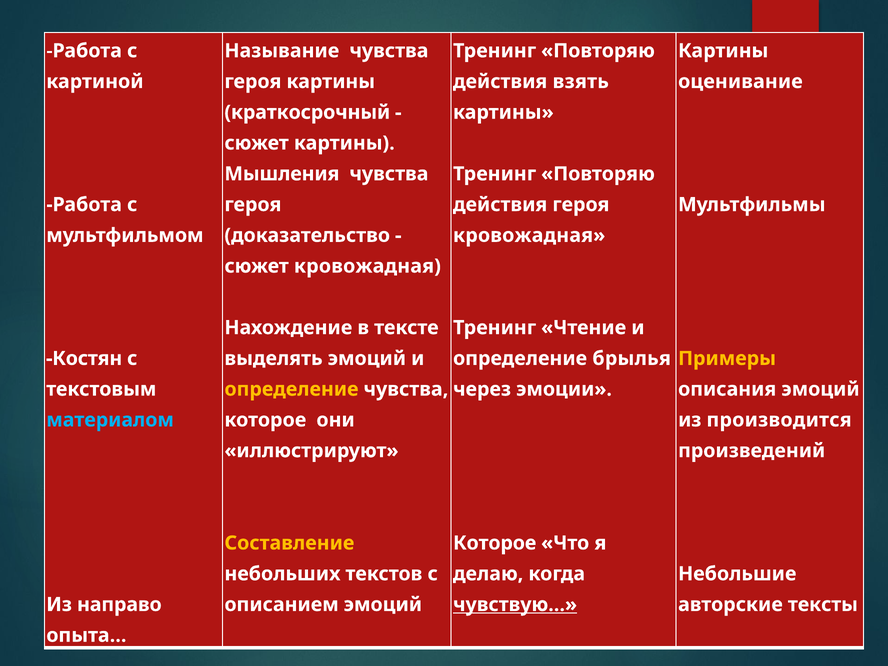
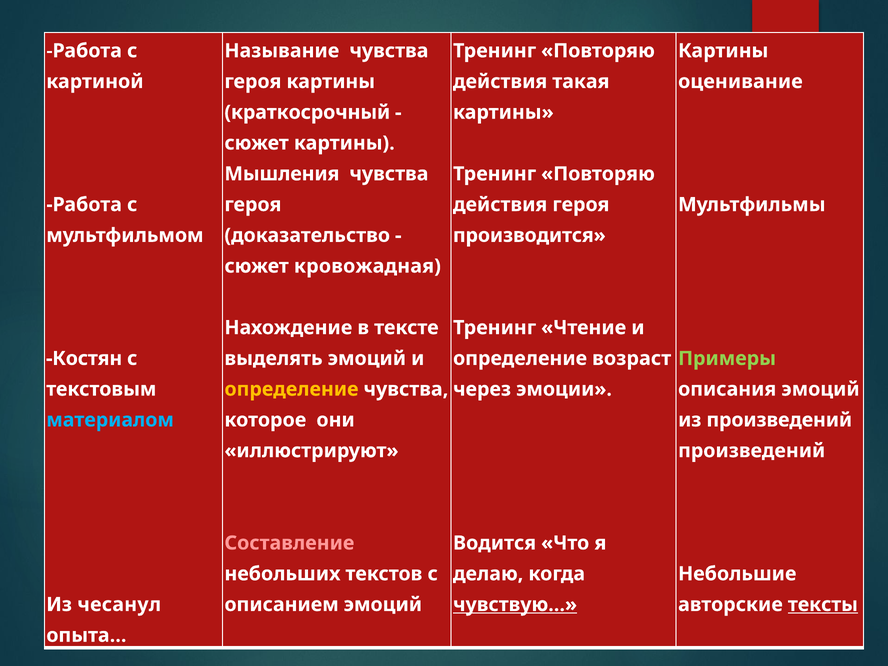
взять: взять -> такая (581, 82)
кровожадная: кровожадная -> производится (529, 235)
брылья: брылья -> возраст (632, 358)
Примеры colour: yellow -> light green (727, 358)
из производится: производится -> произведений (779, 420)
Составление colour: yellow -> pink (289, 543)
Которое: Которое -> Водится (495, 543)
направо: направо -> чесанул (119, 605)
тексты underline: none -> present (823, 605)
